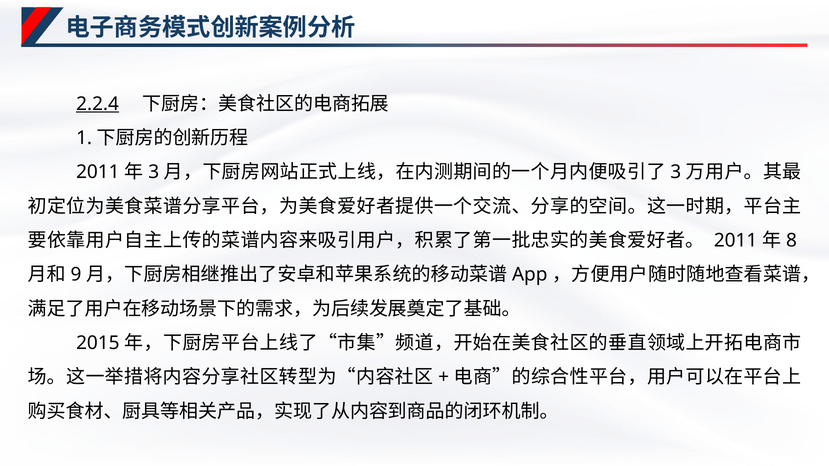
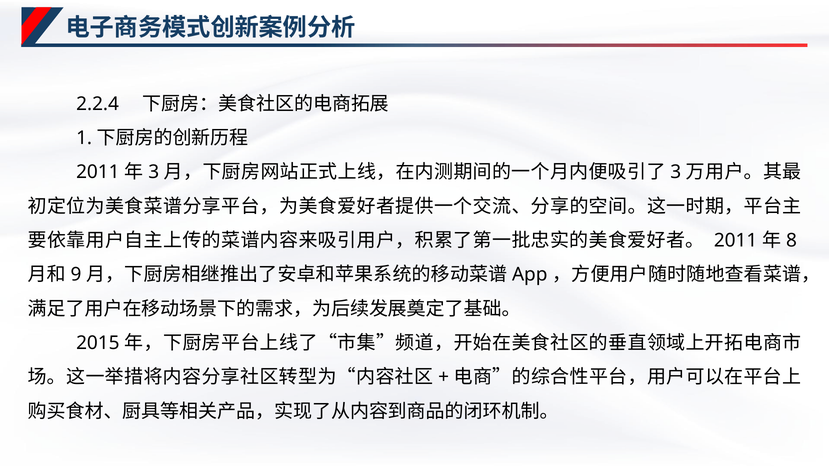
2.2.4 underline: present -> none (98, 104)
